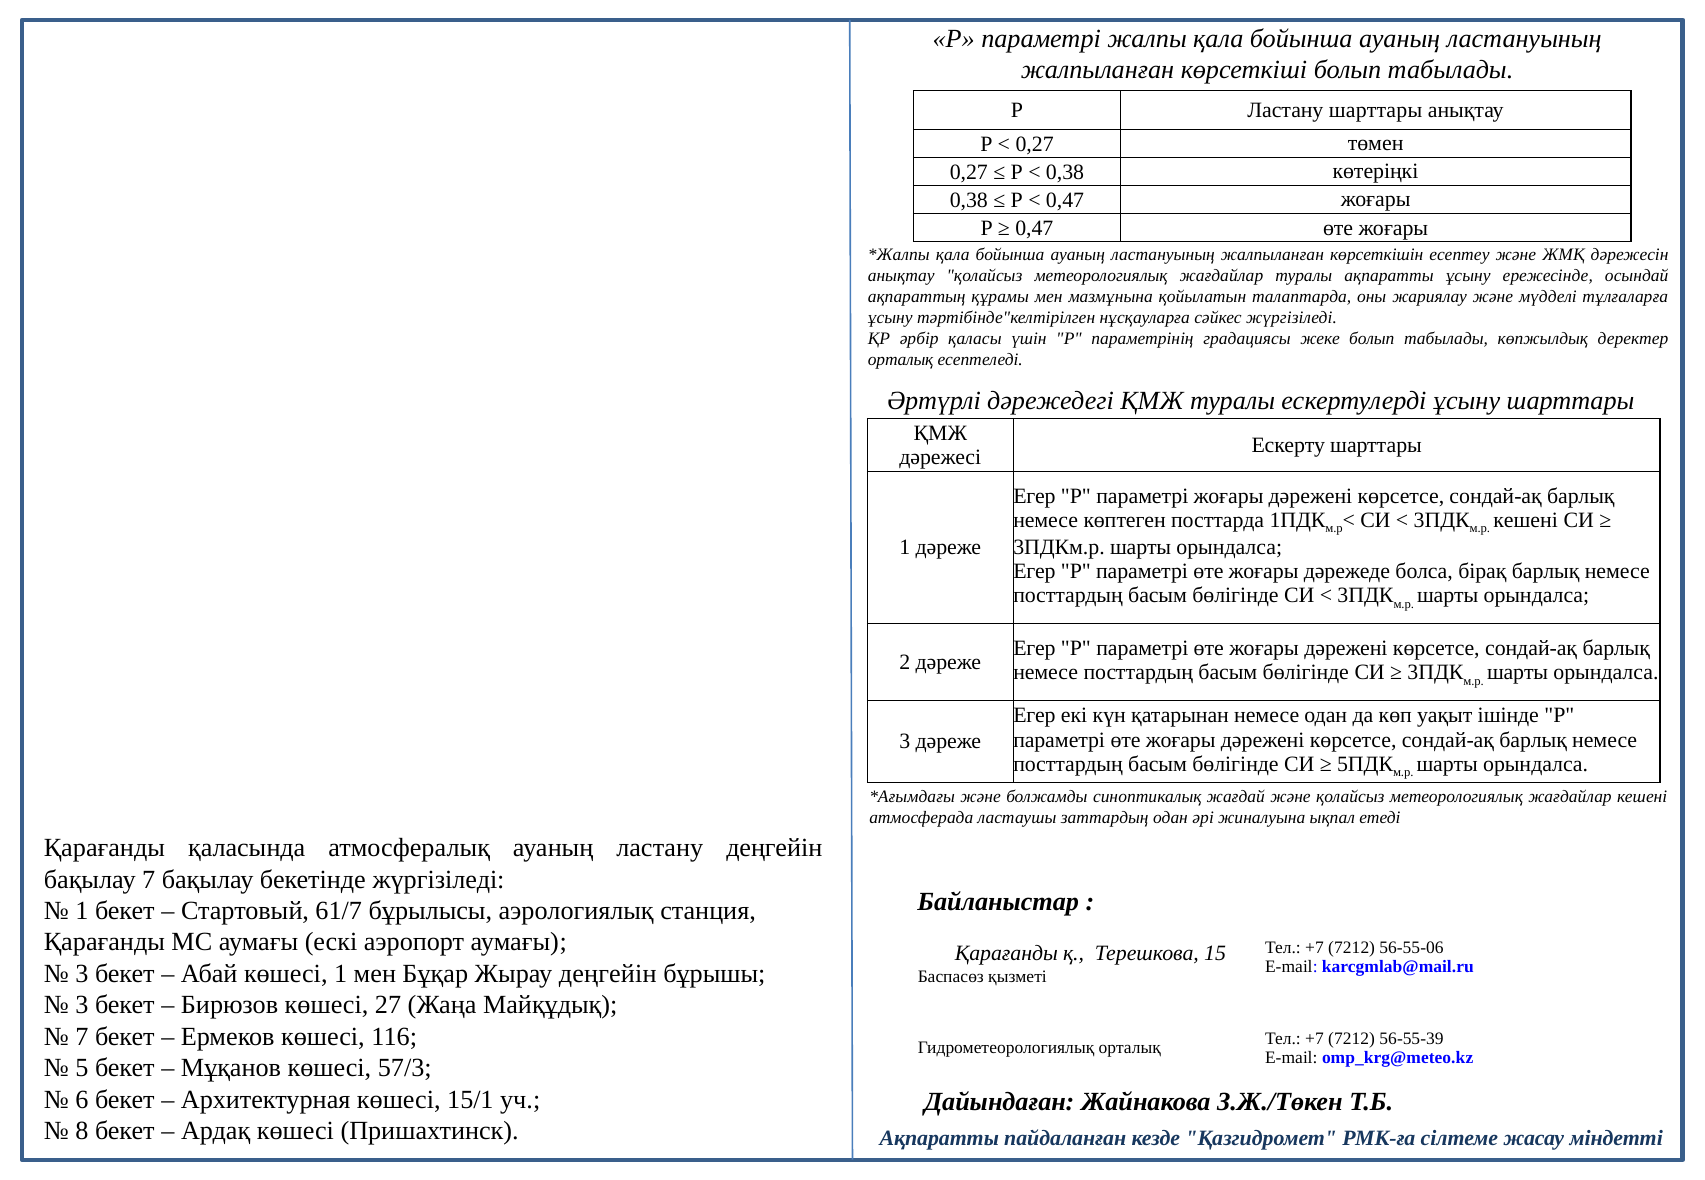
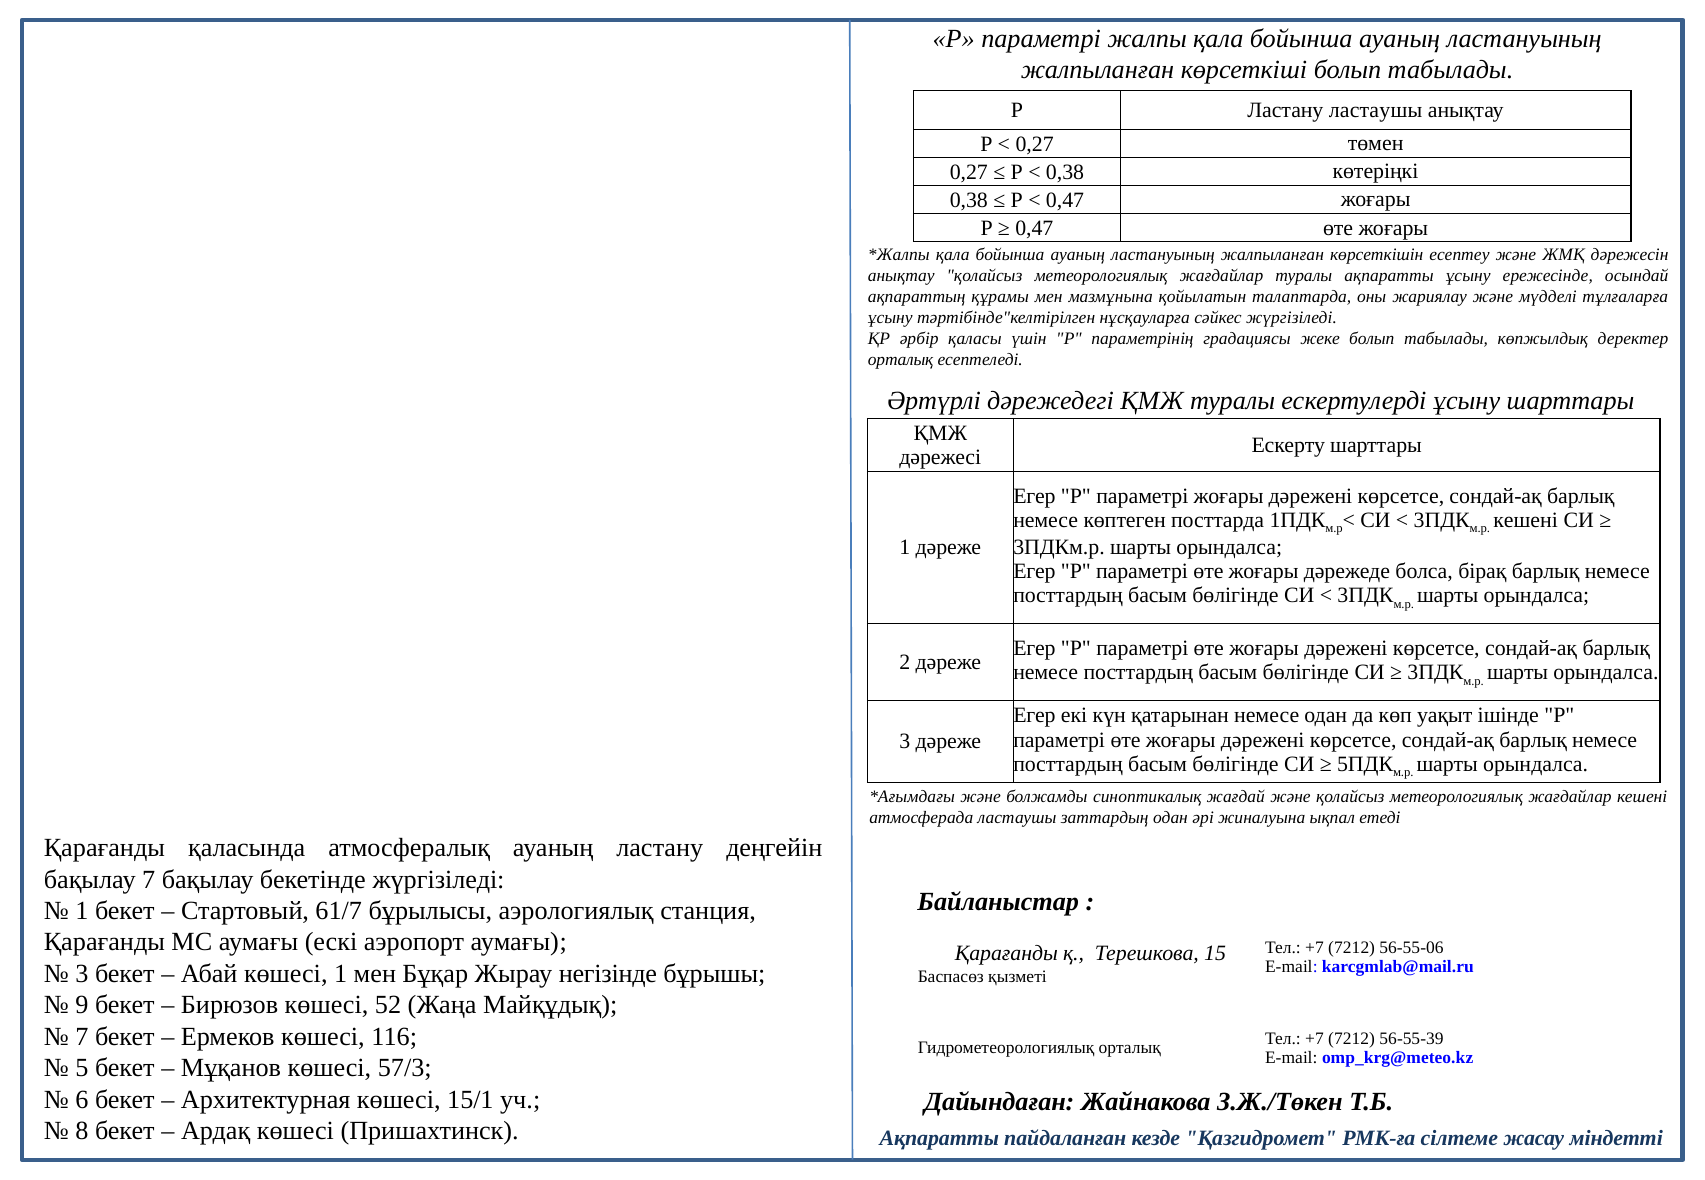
Ластану шарттары: шарттары -> ластаушы (1376, 110)
Жырау деңгейін: деңгейін -> негізінде (608, 974)
3: 3 -> 9 (82, 1006)
27: 27 -> 52 (388, 1006)
